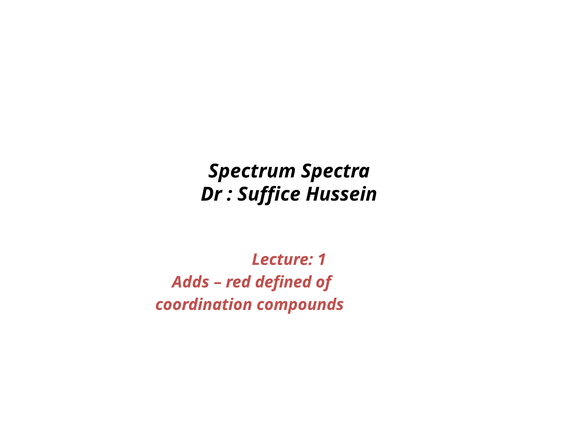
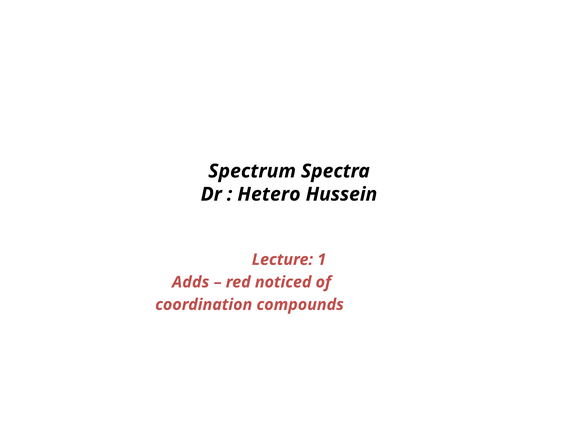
Suffice: Suffice -> Hetero (269, 194)
defined: defined -> noticed (283, 282)
